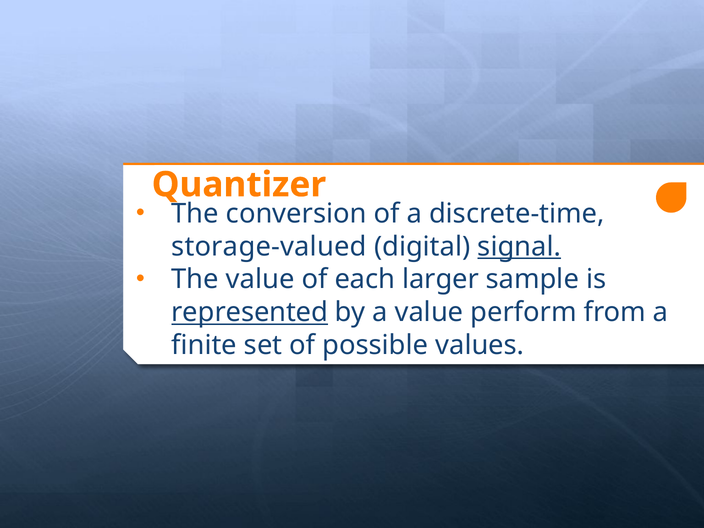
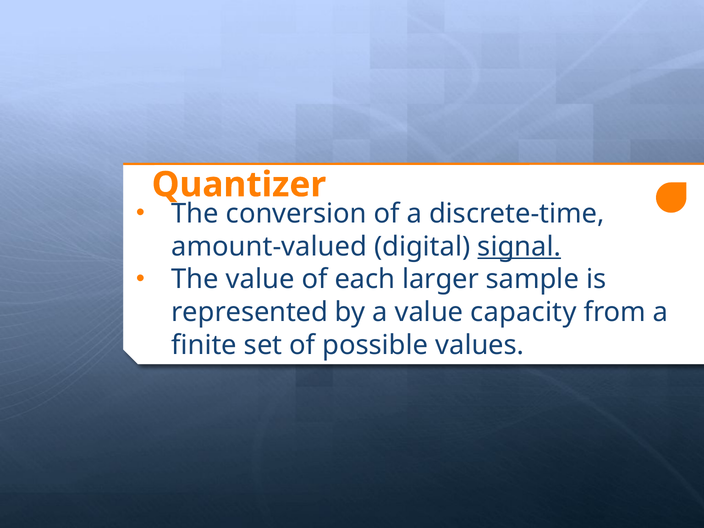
storage-valued: storage-valued -> amount-valued (269, 247)
represented underline: present -> none (250, 312)
perform: perform -> capacity (523, 312)
